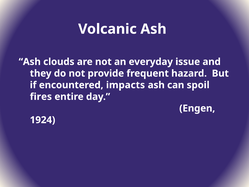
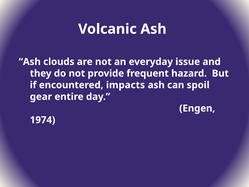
fires: fires -> gear (41, 97)
1924: 1924 -> 1974 (43, 120)
